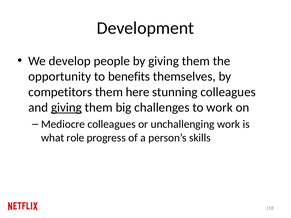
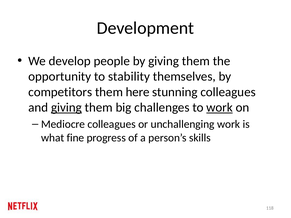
benefits: benefits -> stability (129, 77)
work underline: none -> present (220, 108)
role: role -> fine (75, 138)
